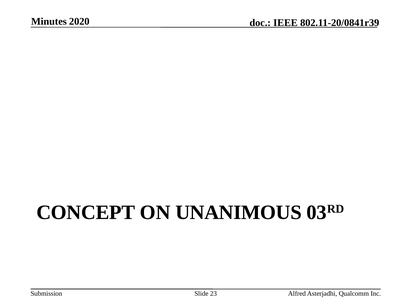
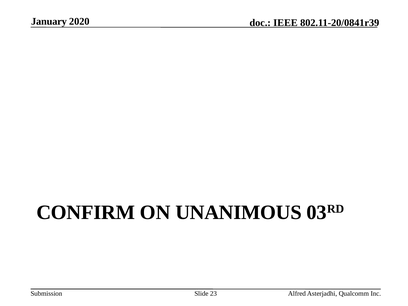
Minutes: Minutes -> January (49, 22)
CONCEPT: CONCEPT -> CONFIRM (86, 212)
